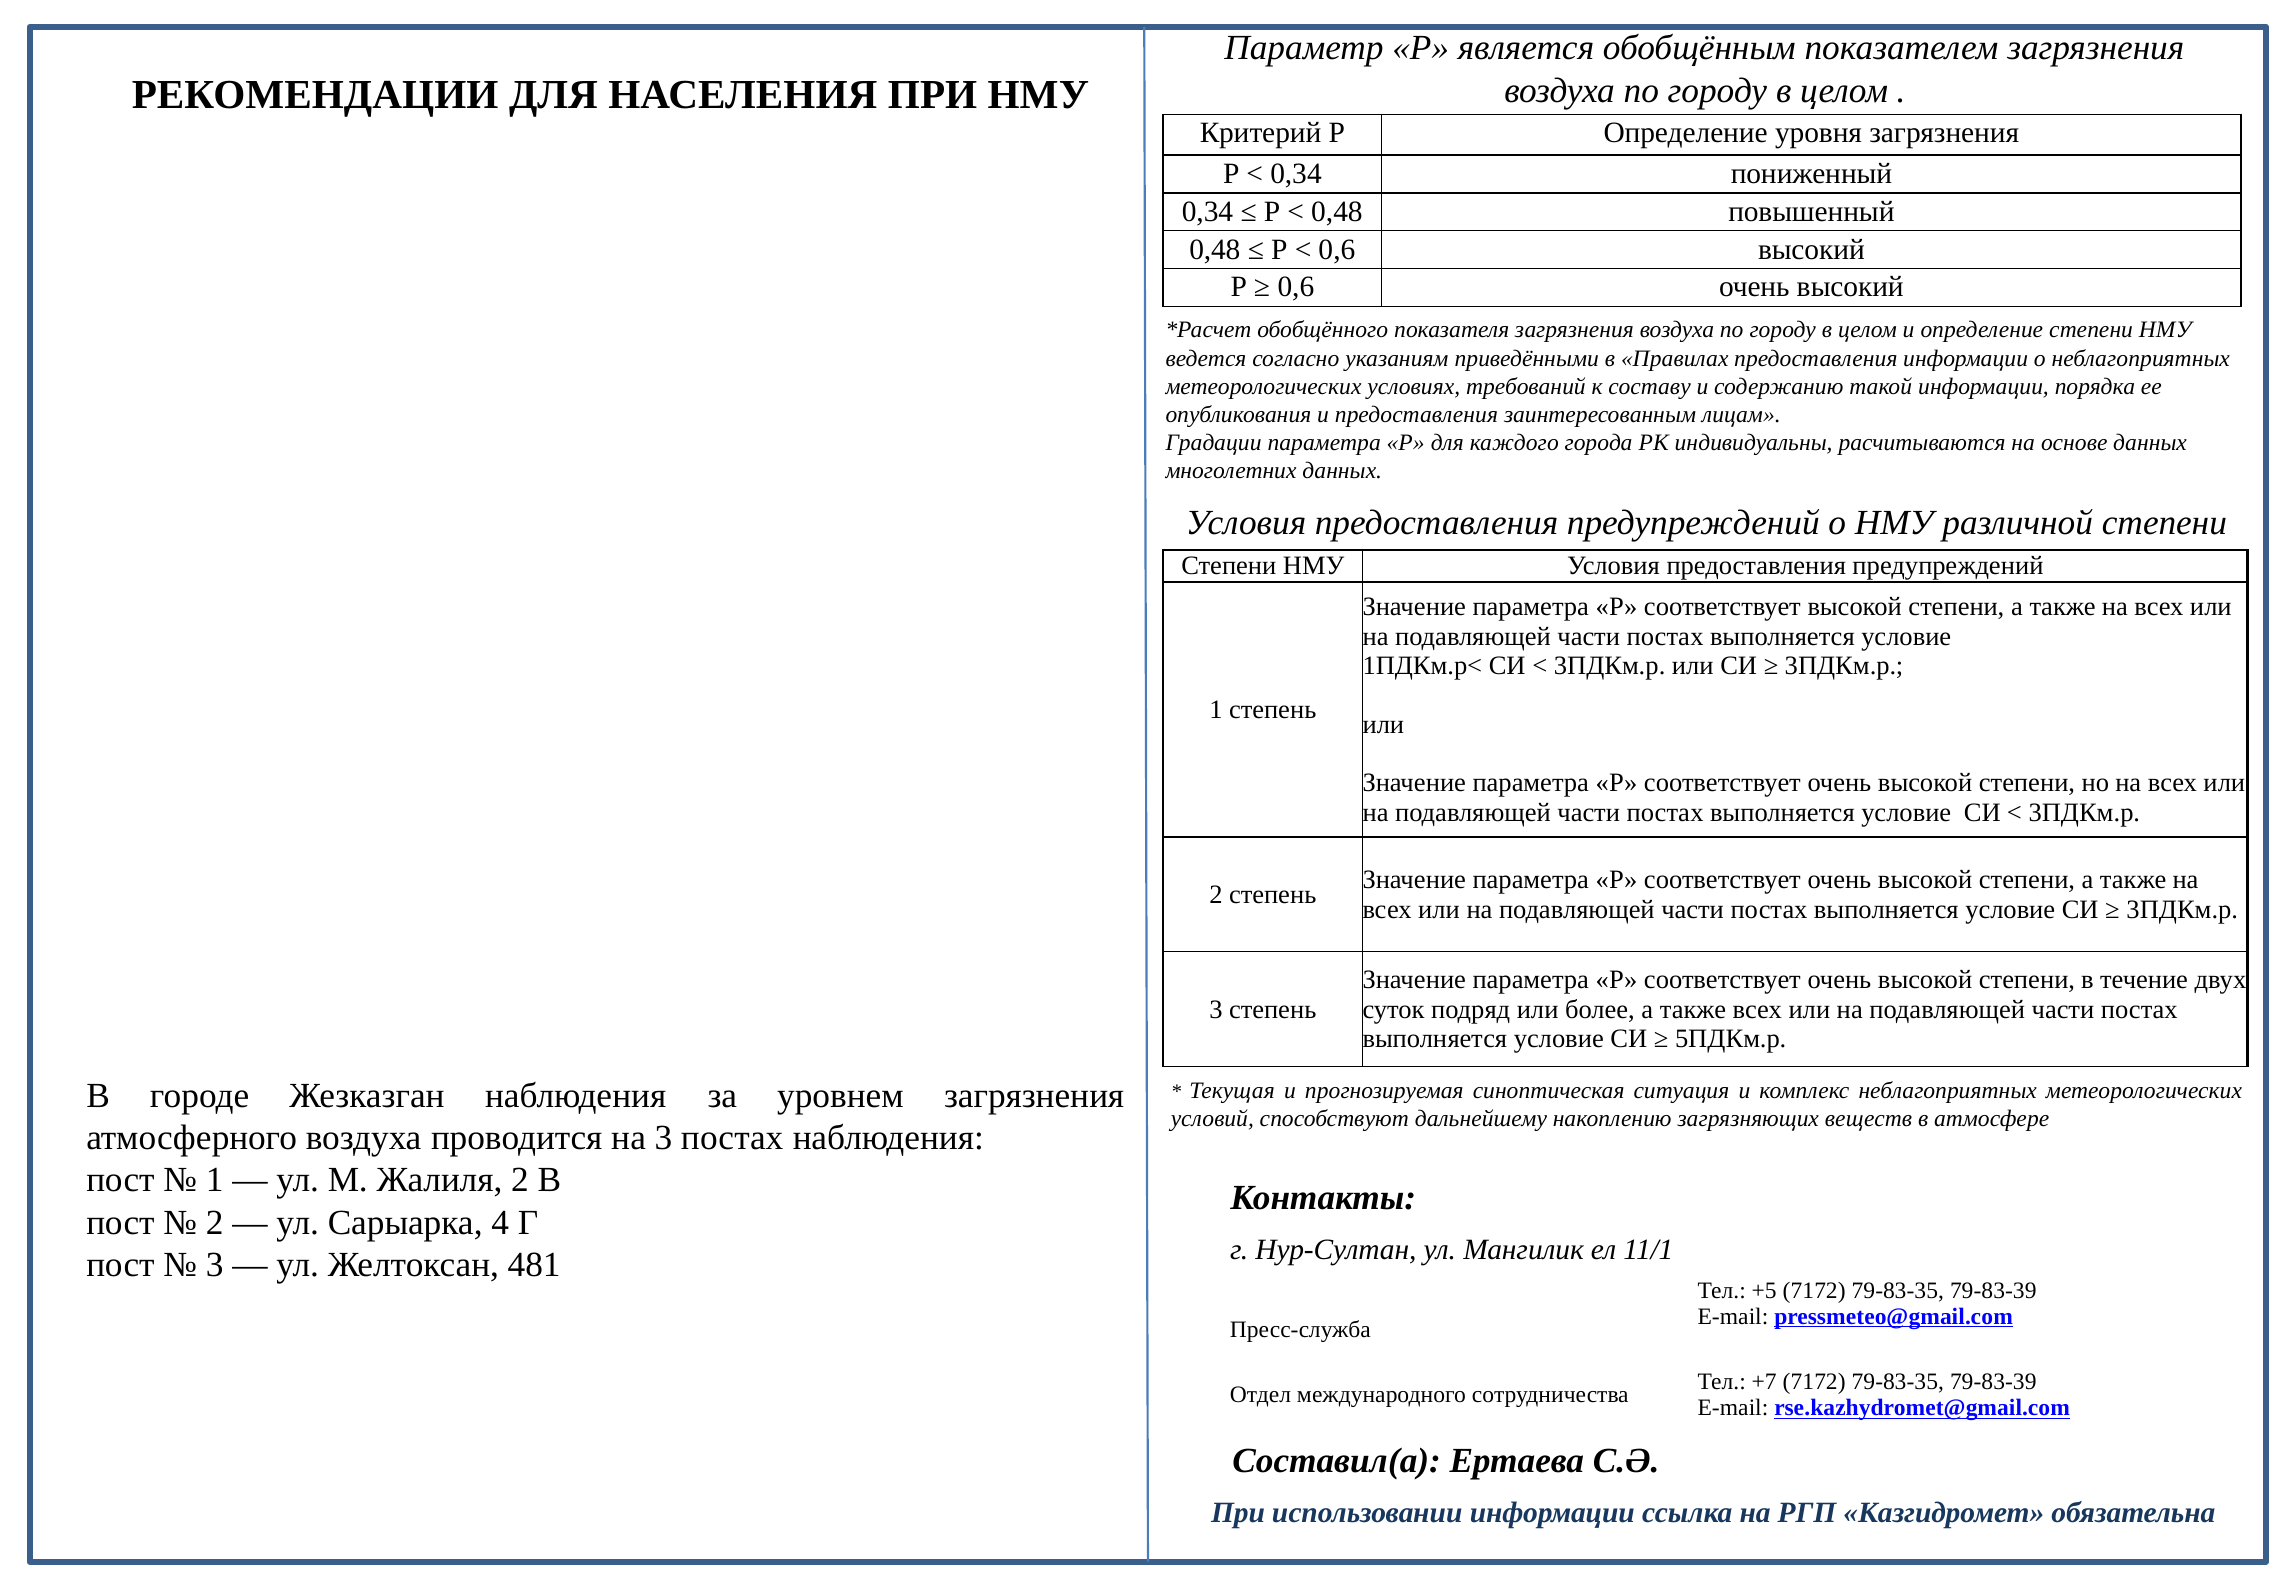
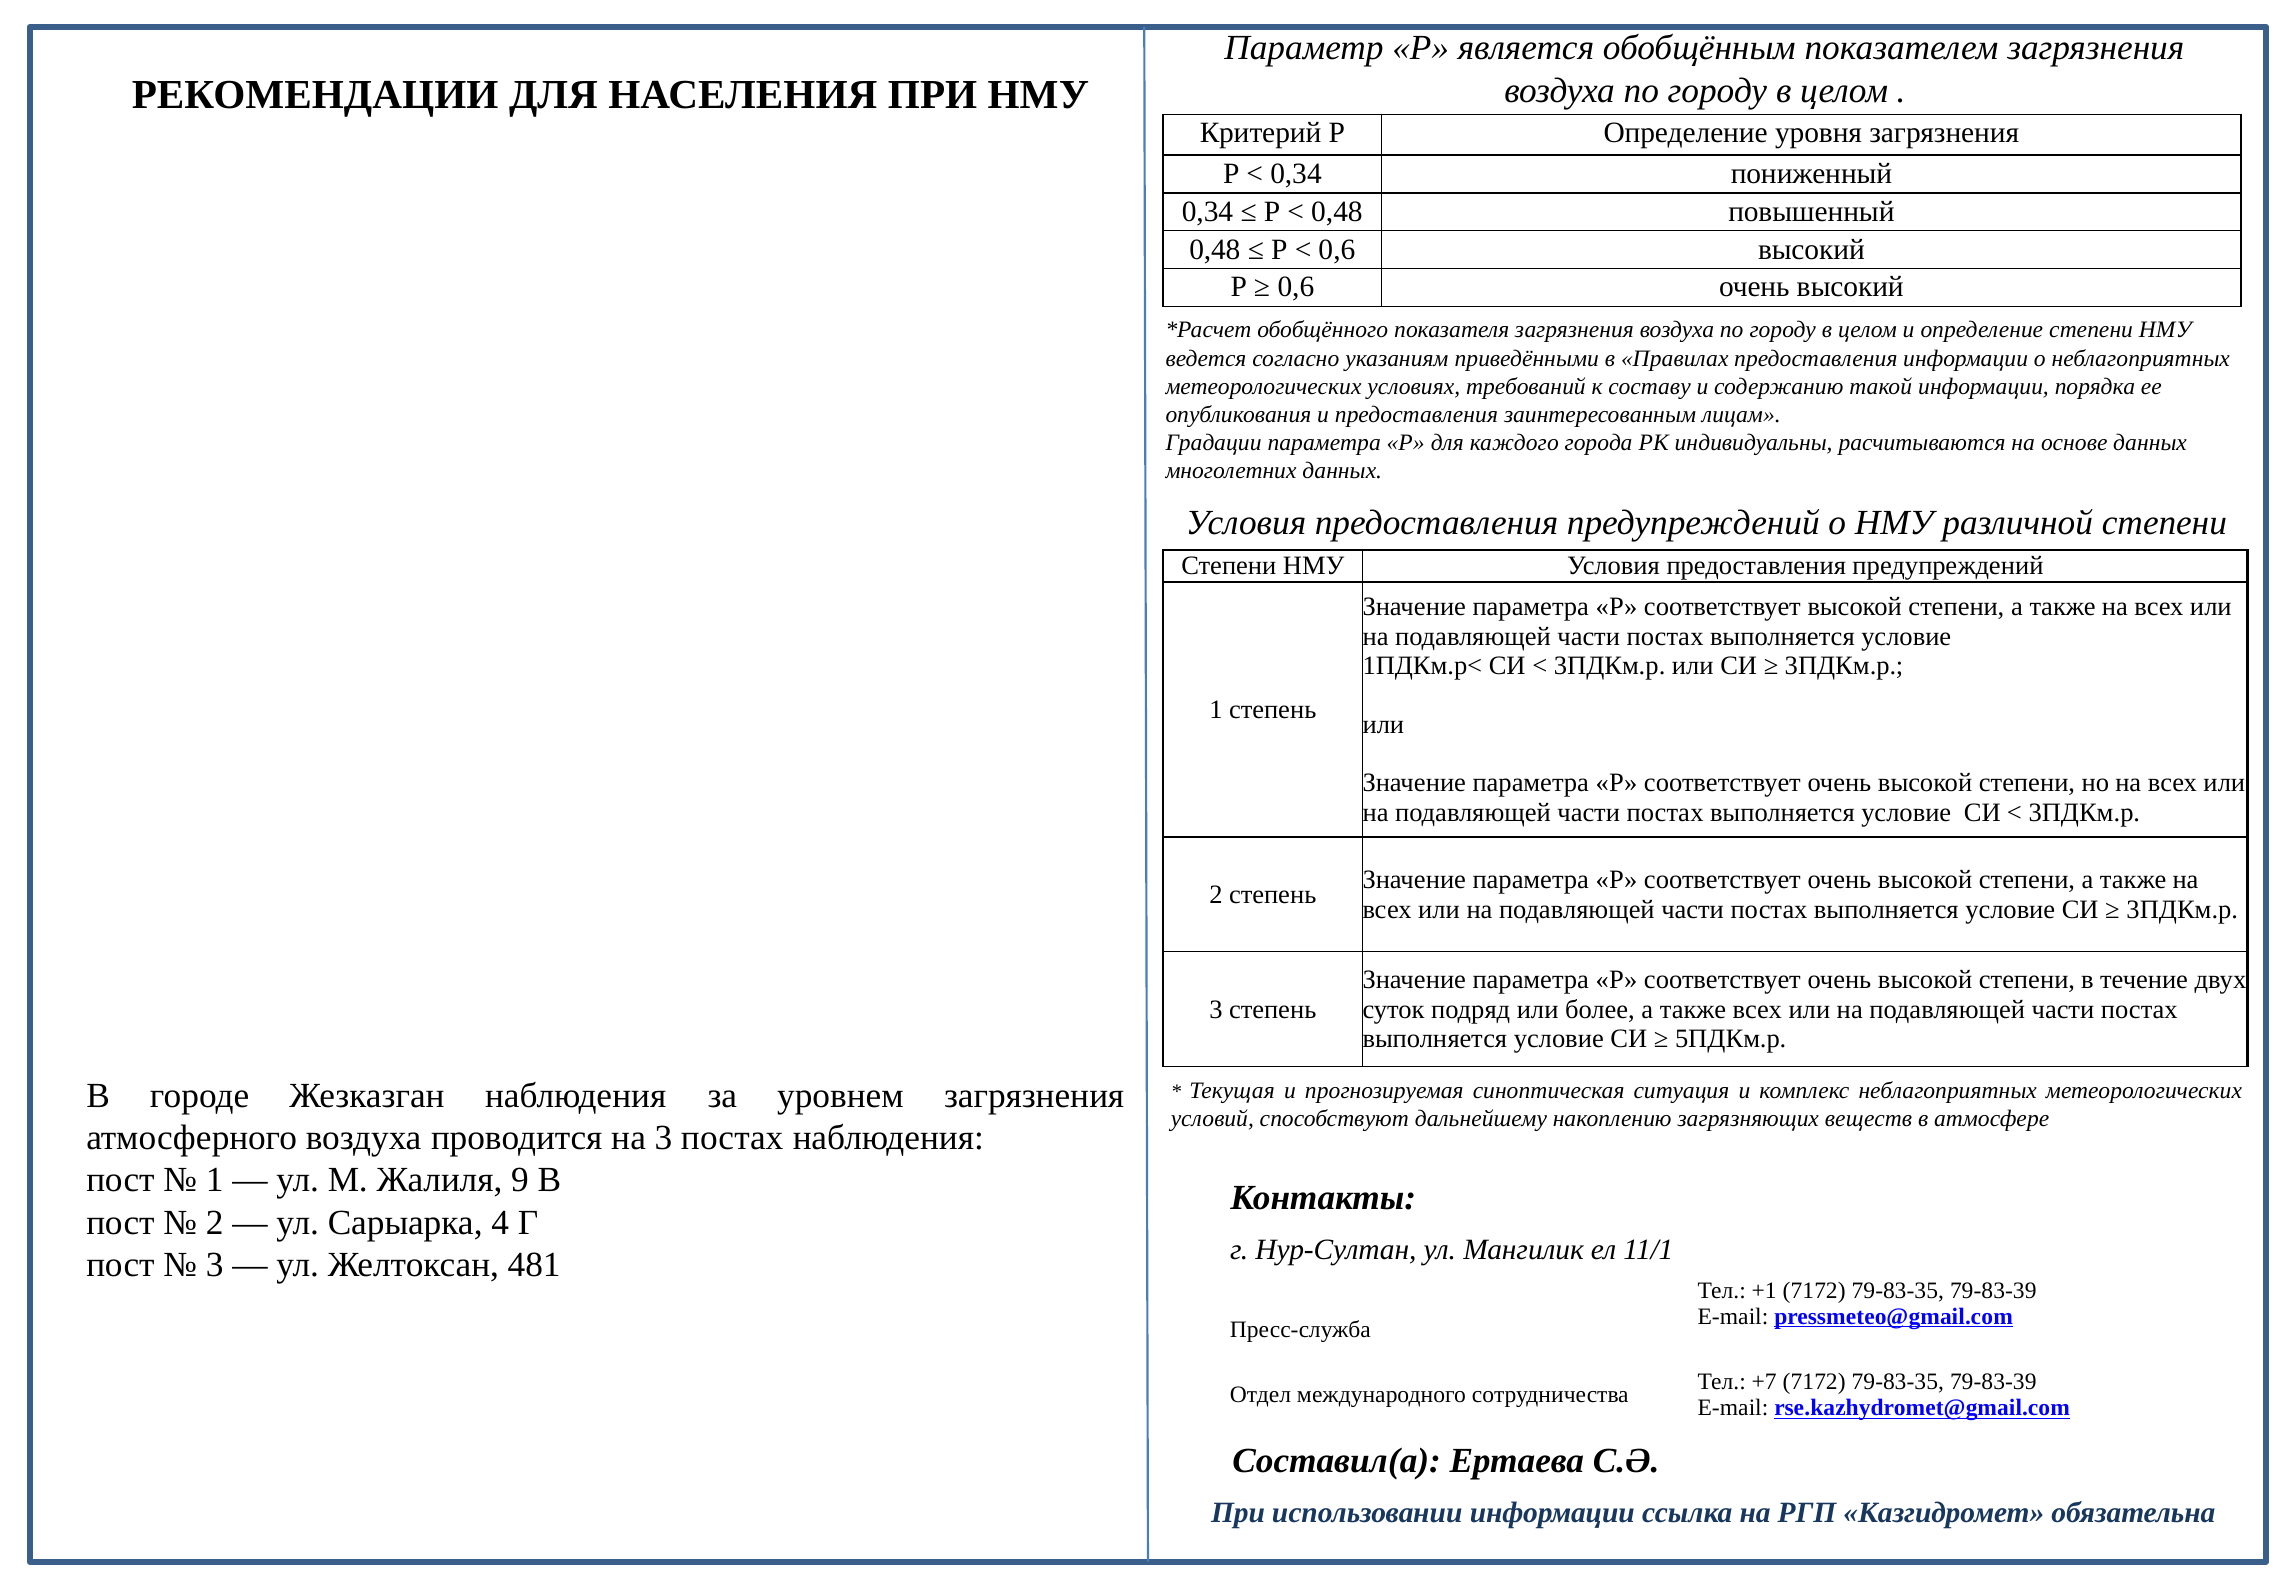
Жалиля 2: 2 -> 9 (520, 1181)
+5: +5 -> +1 (1764, 1291)
